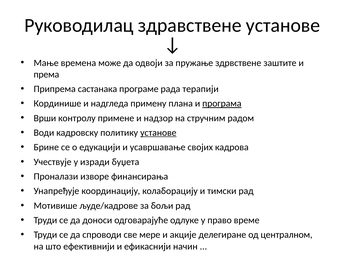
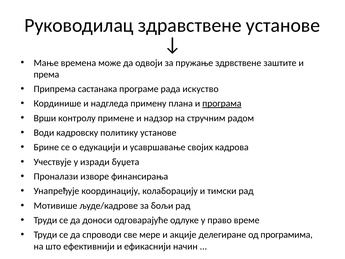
терапији: терапији -> искуство (201, 89)
установе underline: present -> none (158, 133)
централном: централном -> програмима (287, 235)
